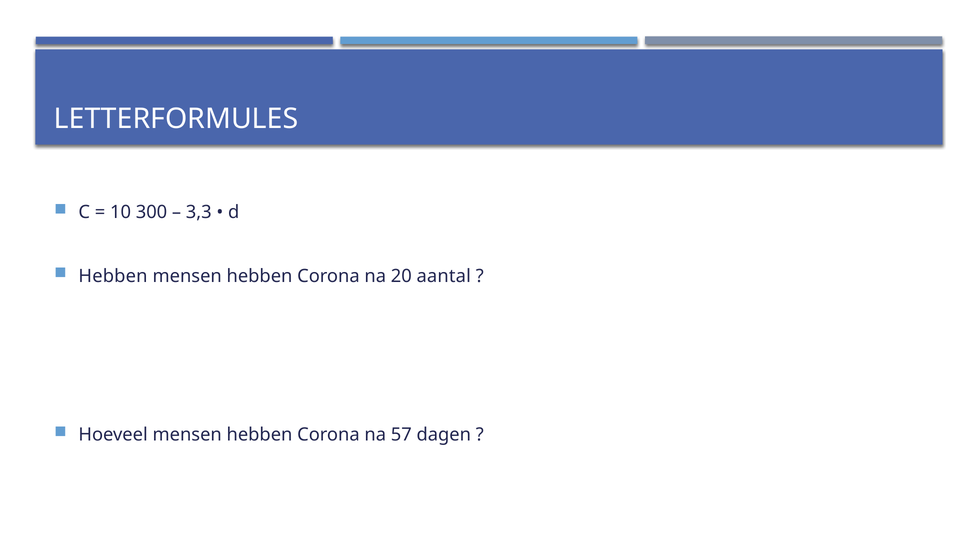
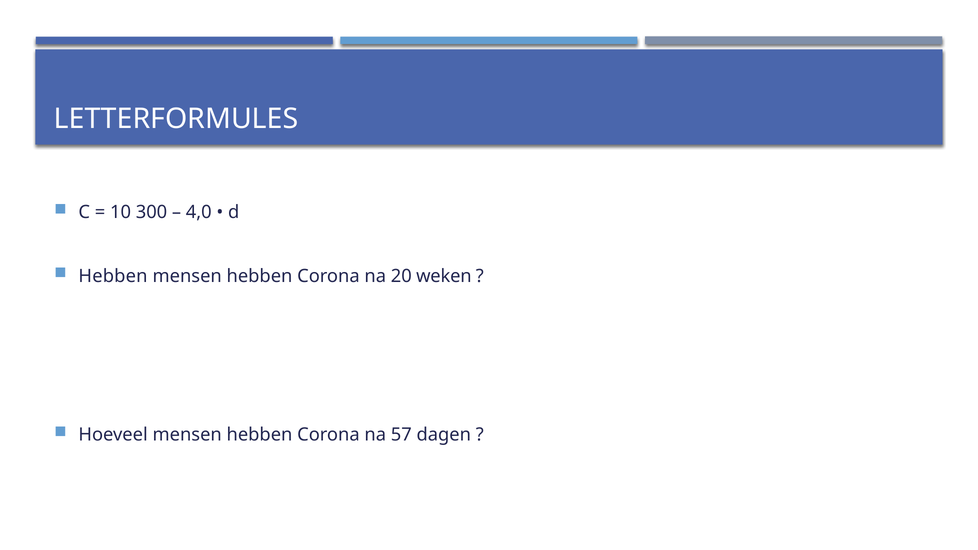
3,3: 3,3 -> 4,0 (199, 212)
aantal: aantal -> weken (444, 276)
